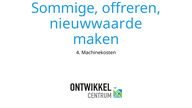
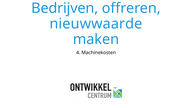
Sommige: Sommige -> Bedrijven (65, 8)
